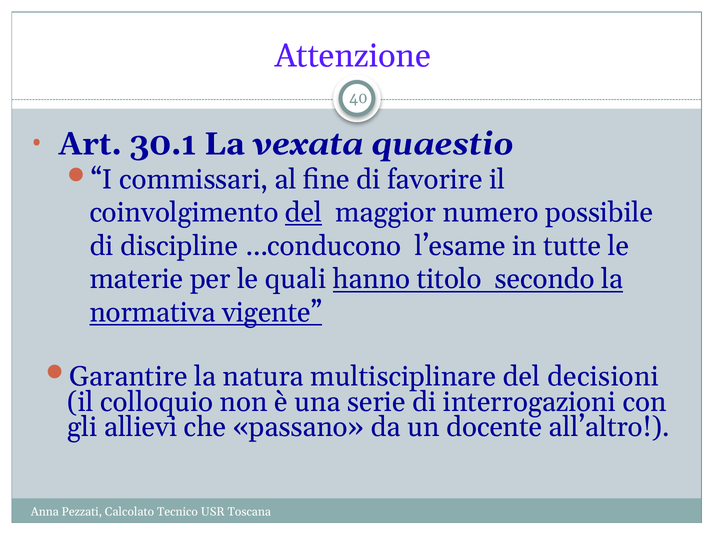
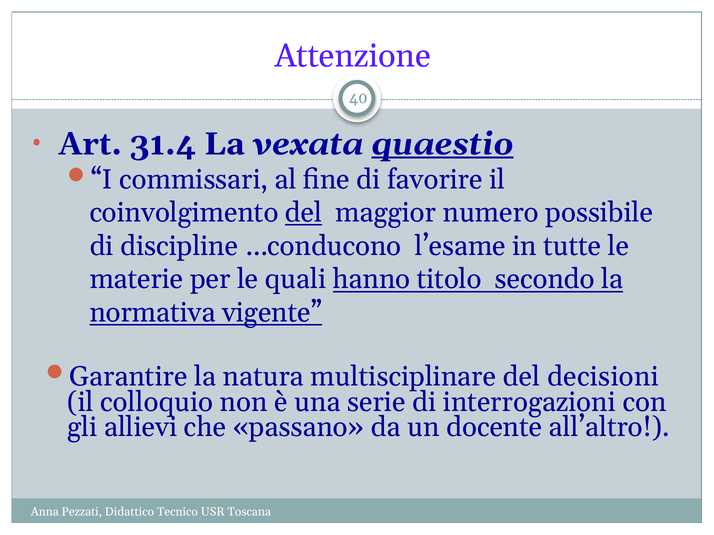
30.1: 30.1 -> 31.4 (163, 144)
quaestio underline: none -> present (442, 144)
Calcolato: Calcolato -> Didattico (129, 512)
